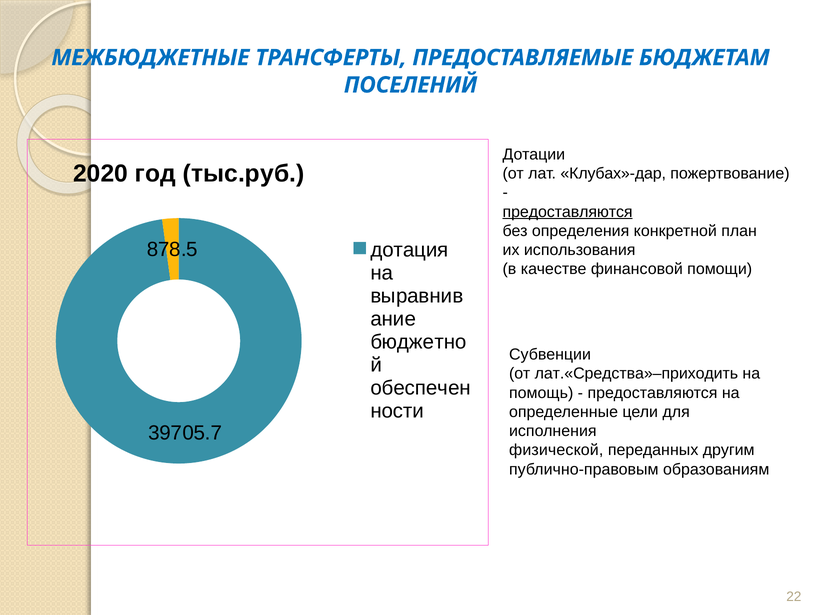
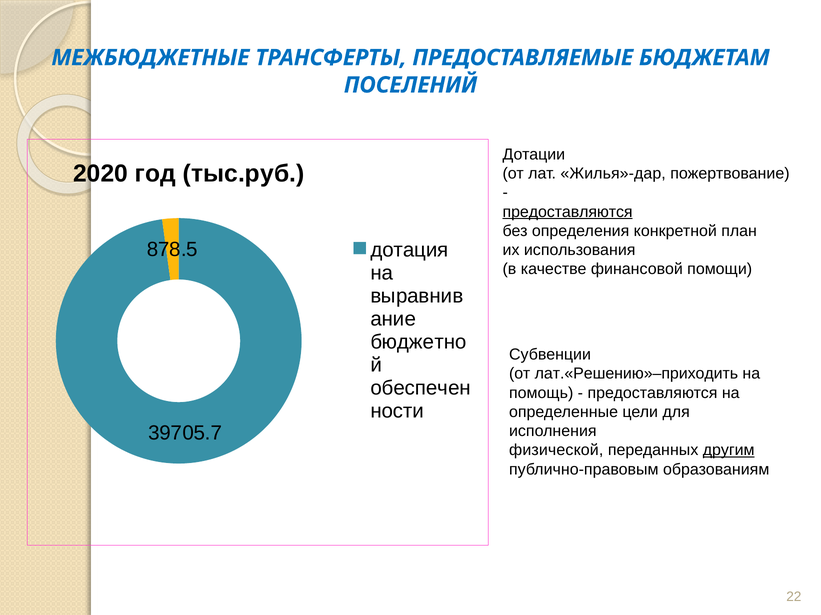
Клубах»-дар: Клубах»-дар -> Жилья»-дар (613, 174)
лат.«Средства»–приходить: лат.«Средства»–приходить -> лат.«Решению»–приходить (636, 374)
другим underline: none -> present (729, 451)
